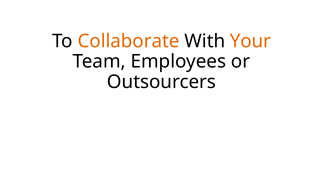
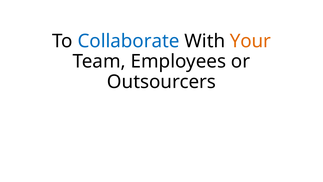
Collaborate colour: orange -> blue (129, 41)
